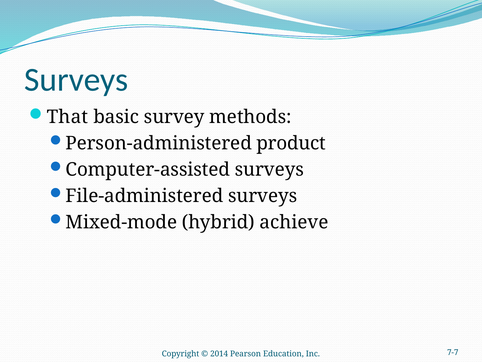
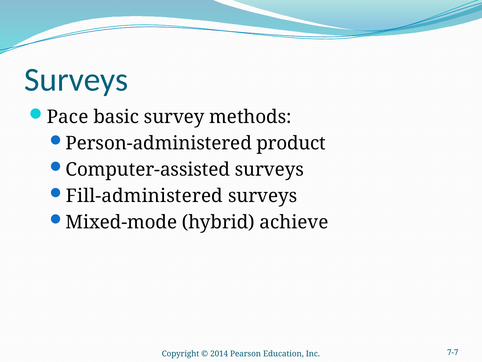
That: That -> Pace (68, 117)
File-administered: File-administered -> Fill-administered (144, 196)
